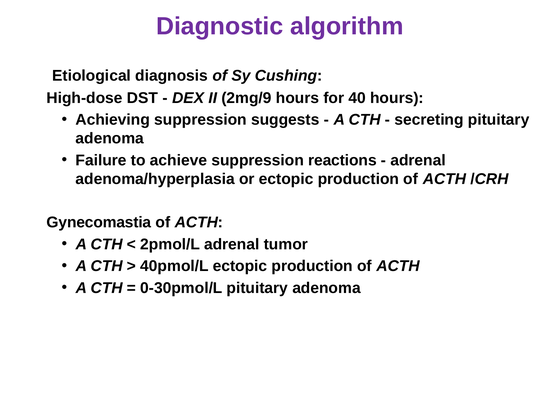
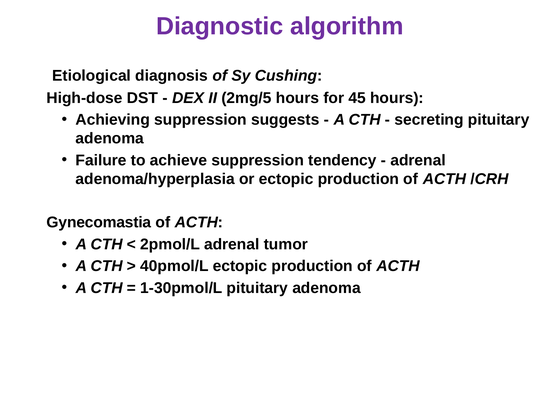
2mg/9: 2mg/9 -> 2mg/5 (246, 98)
40: 40 -> 45 (357, 98)
reactions: reactions -> tendency (342, 160)
0-30pmol/L: 0-30pmol/L -> 1-30pmol/L (181, 288)
